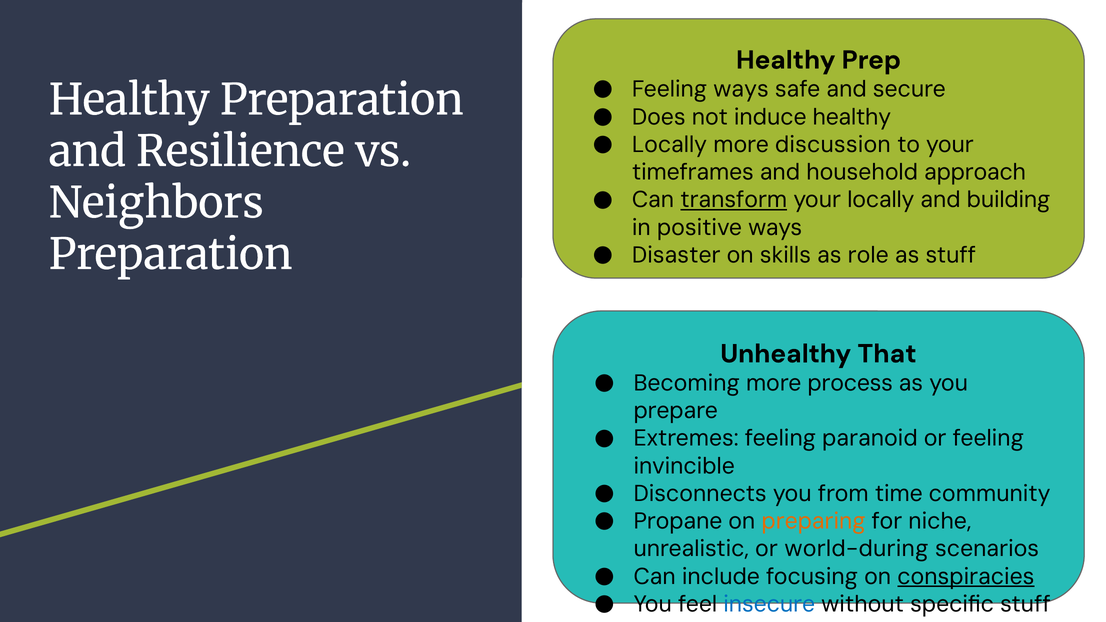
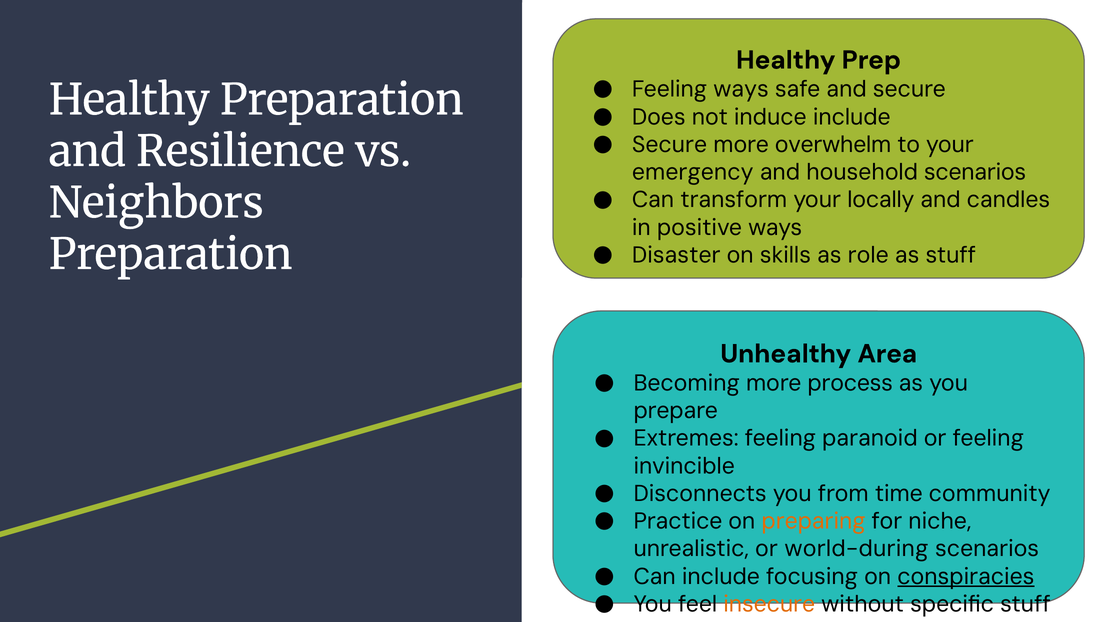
induce healthy: healthy -> include (852, 117)
Locally: Locally -> Secure (669, 145)
discussion: discussion -> overwhelm (833, 145)
timeframes: timeframes -> emergency (693, 172)
household approach: approach -> scenarios (975, 172)
transform underline: present -> none (734, 200)
building: building -> candles (1008, 200)
That: That -> Area (887, 354)
Propane: Propane -> Practice (678, 521)
insecure colour: blue -> orange (769, 604)
